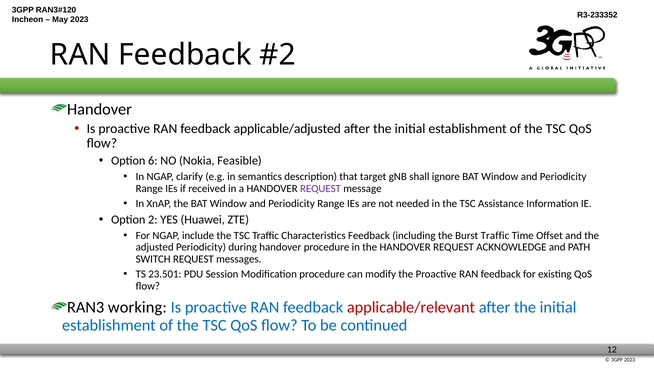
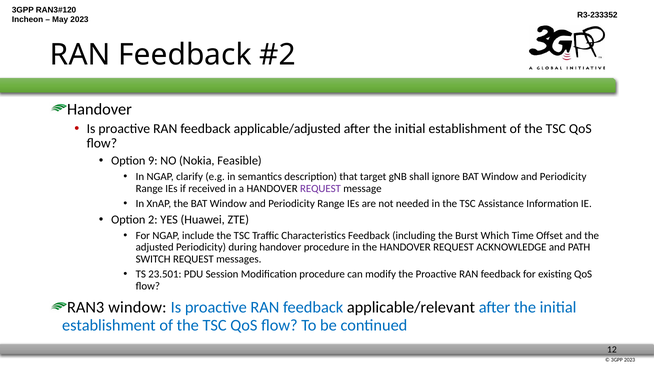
6: 6 -> 9 (153, 161)
Burst Traffic: Traffic -> Which (495, 235)
RAN3 working: working -> window (137, 307)
applicable/relevant colour: red -> black (411, 307)
